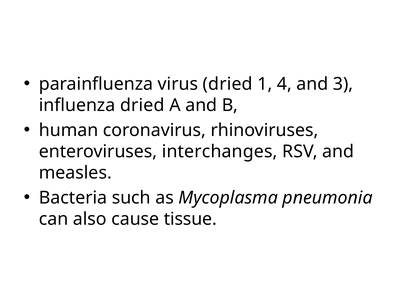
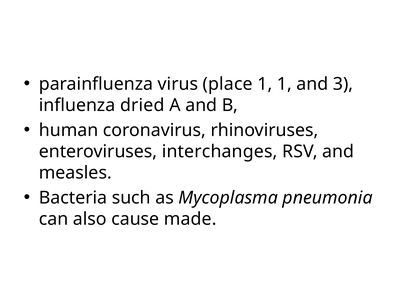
virus dried: dried -> place (228, 84)
1 4: 4 -> 1 (284, 84)
tissue: tissue -> made (190, 219)
